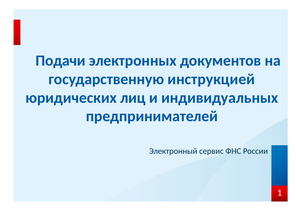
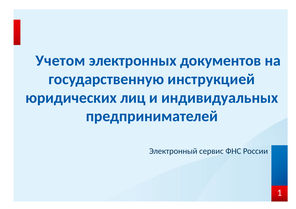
Подачи: Подачи -> Учетом (60, 61)
